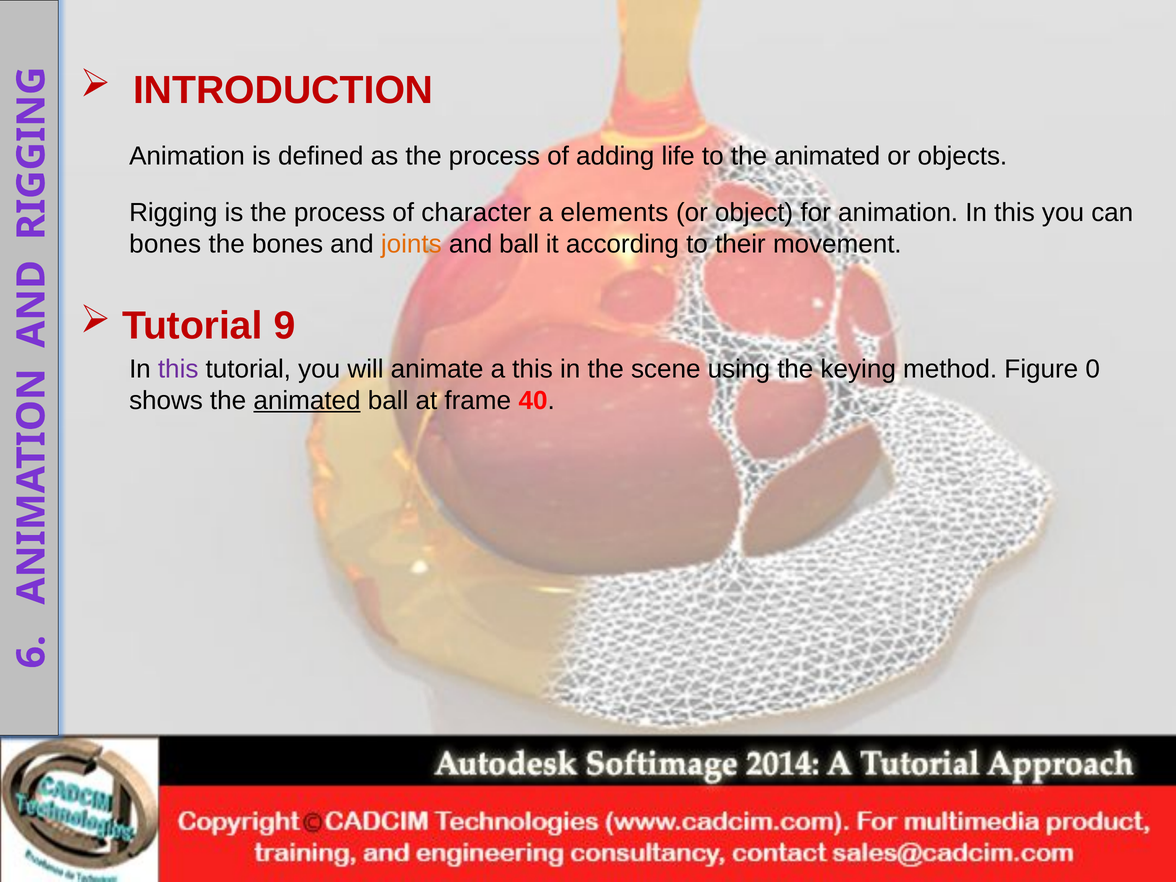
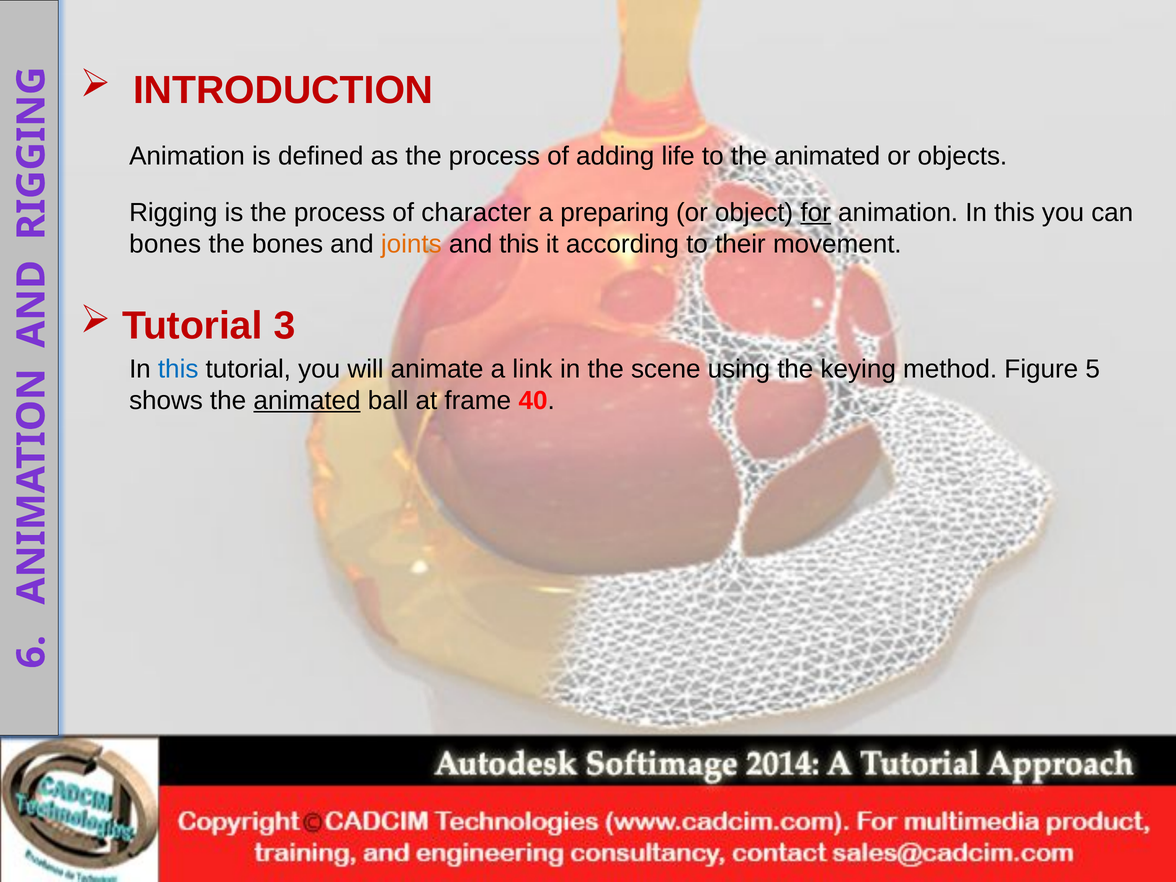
elements: elements -> preparing (615, 213)
for underline: none -> present (816, 213)
and ball: ball -> this (519, 244)
9: 9 -> 3 (285, 326)
this colour: purple -> blue (178, 369)
a this: this -> link (532, 369)
0: 0 -> 5 (1093, 369)
